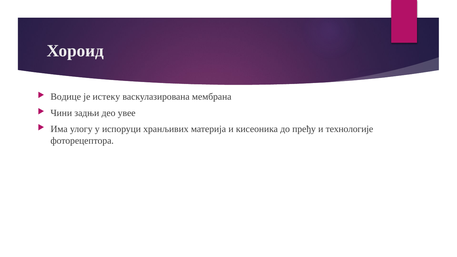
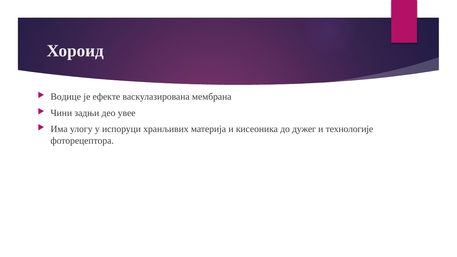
истеку: истеку -> ефекте (106, 97)
пређу: пређу -> дужег (304, 129)
